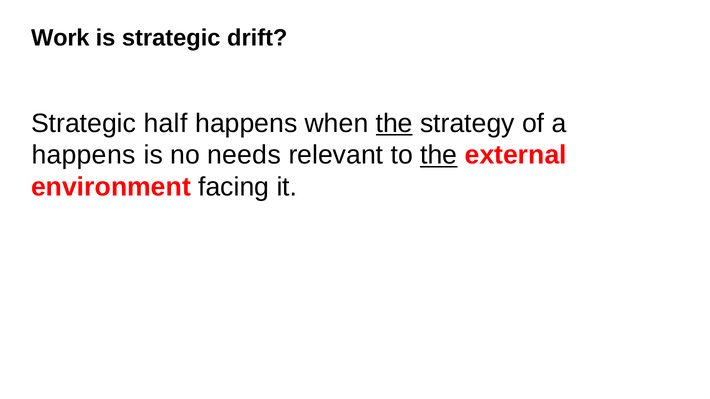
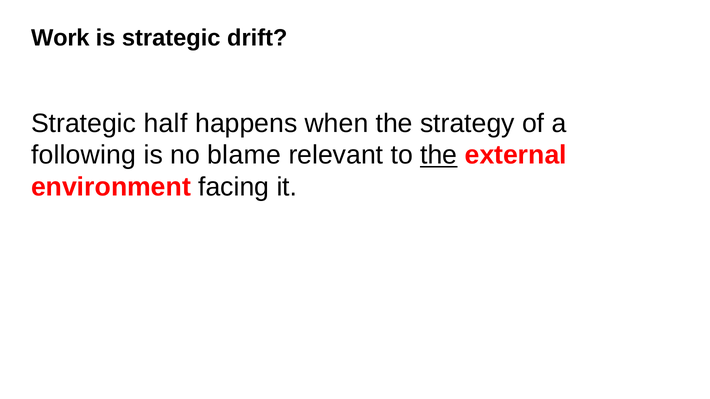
the underline: present -> none (394, 123)
happens: happens -> following (84, 155)
needs: needs -> blame (244, 155)
